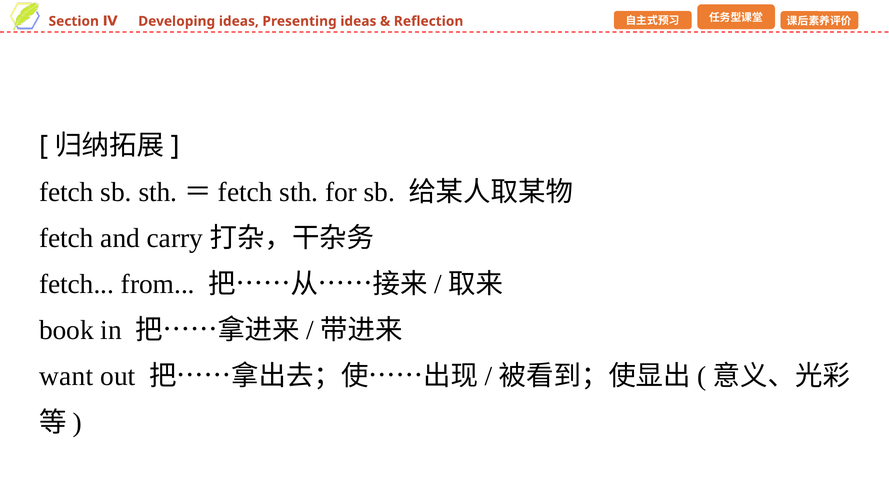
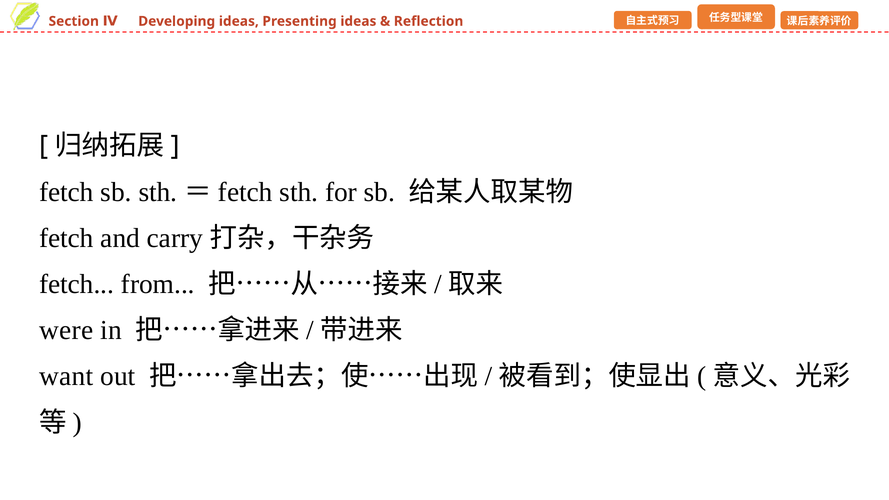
book: book -> were (66, 330)
